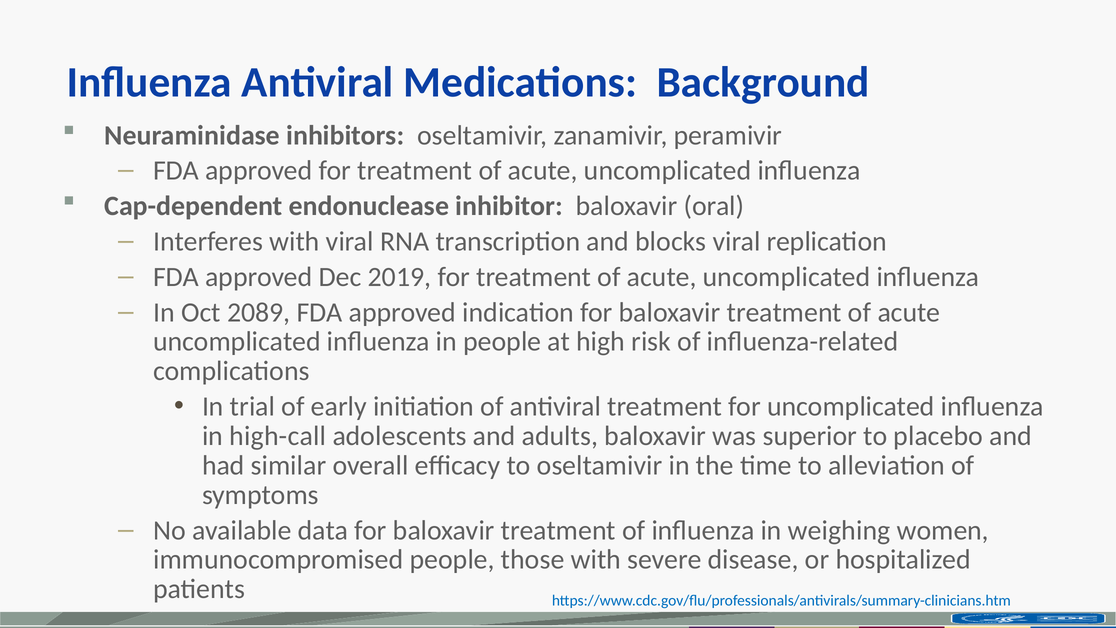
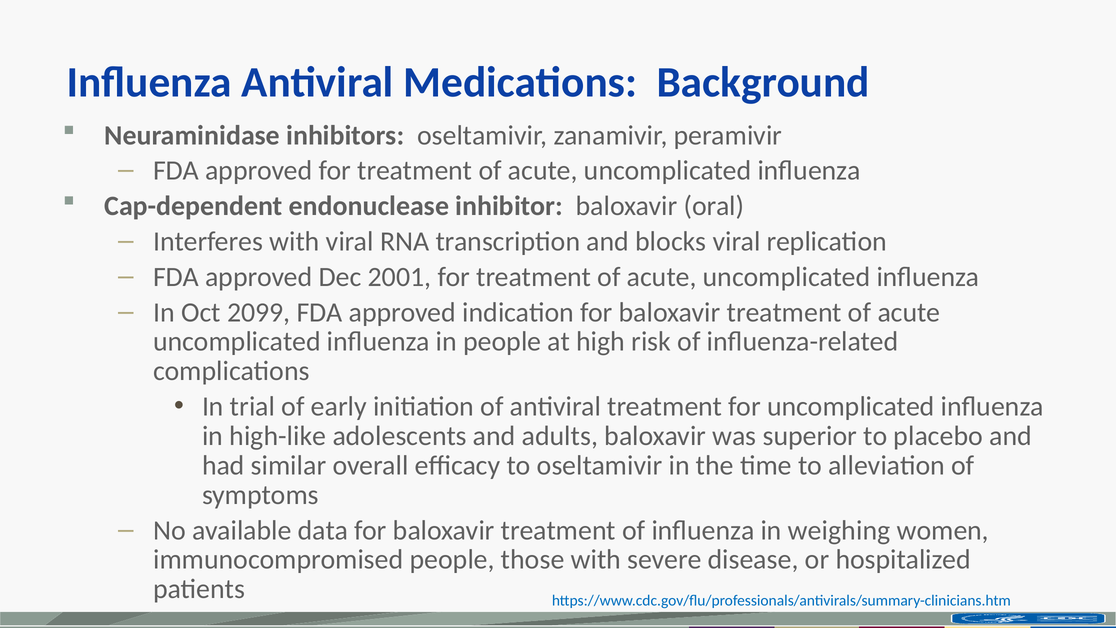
2019: 2019 -> 2001 (400, 277)
2089: 2089 -> 2099 (259, 312)
high-call: high-call -> high-like (278, 436)
